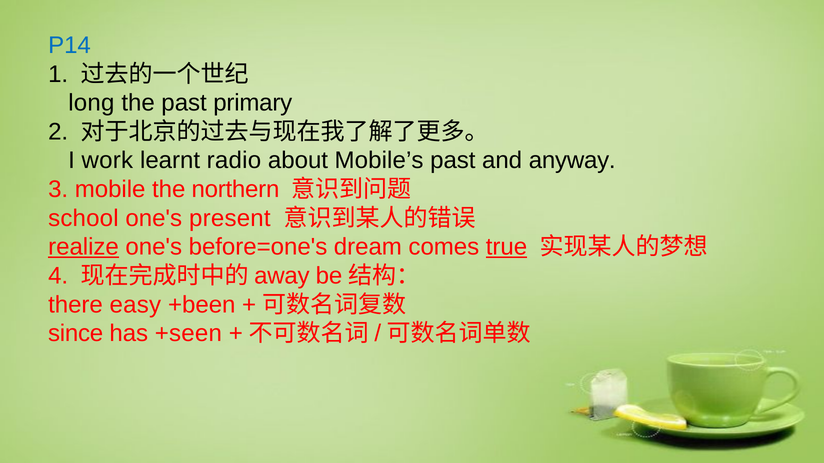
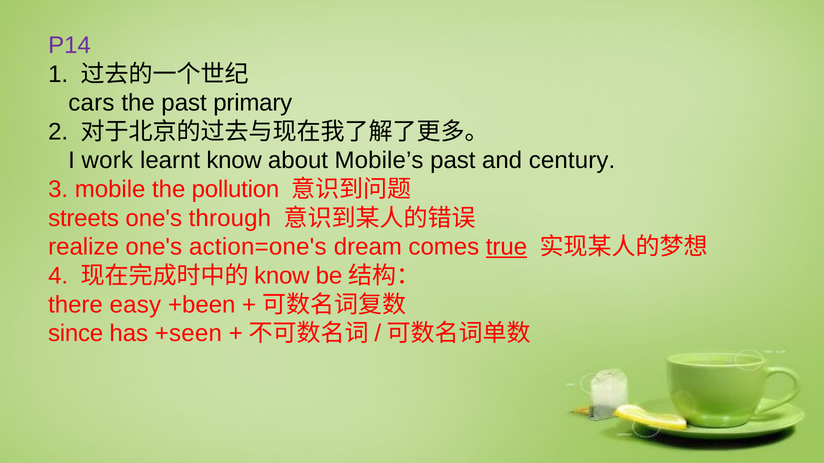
P14 colour: blue -> purple (70, 45)
long: long -> cars (91, 103)
learnt radio: radio -> know (234, 161)
anyway: anyway -> century (572, 161)
northern: northern -> pollution (235, 190)
school: school -> streets (84, 218)
present: present -> through (230, 218)
realize underline: present -> none (84, 247)
before=one's: before=one's -> action=one's (258, 247)
away: away -> know (282, 276)
